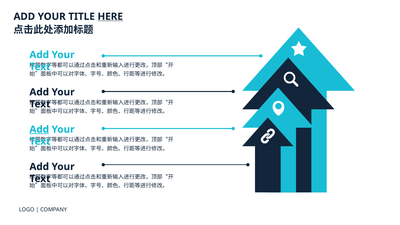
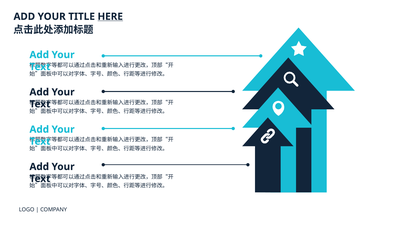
Add underline: present -> none (39, 129)
